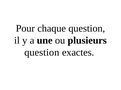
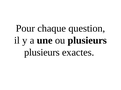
question: question -> plusieurs (42, 53)
